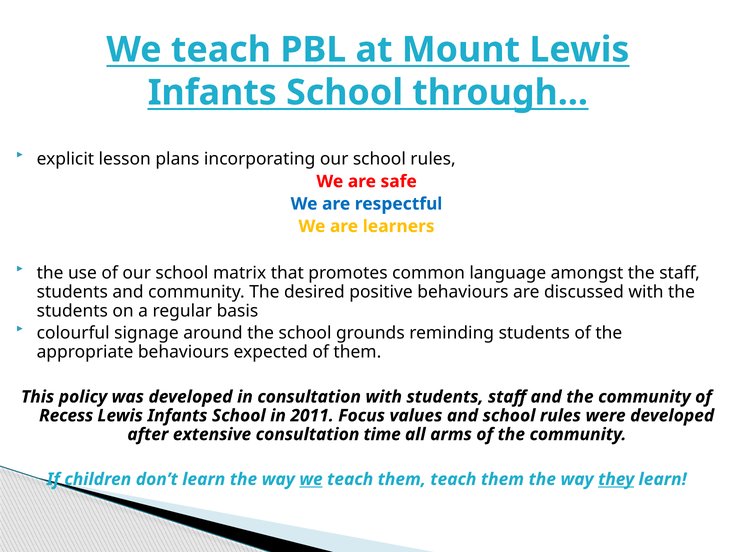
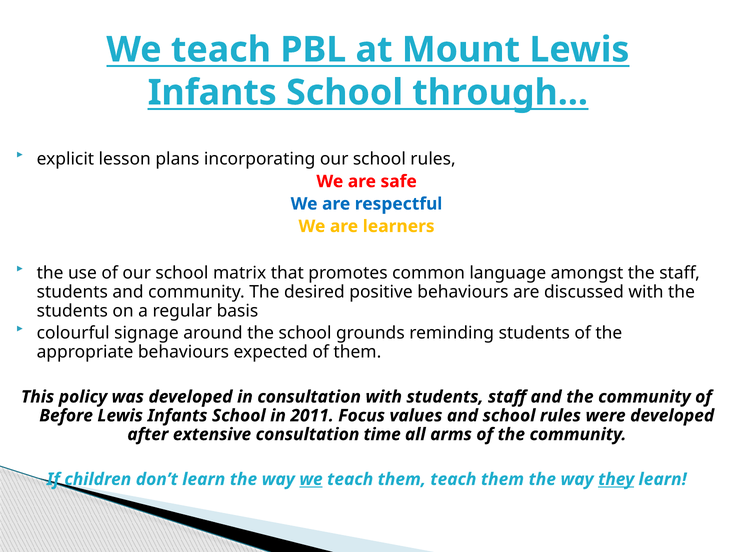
Recess: Recess -> Before (66, 416)
